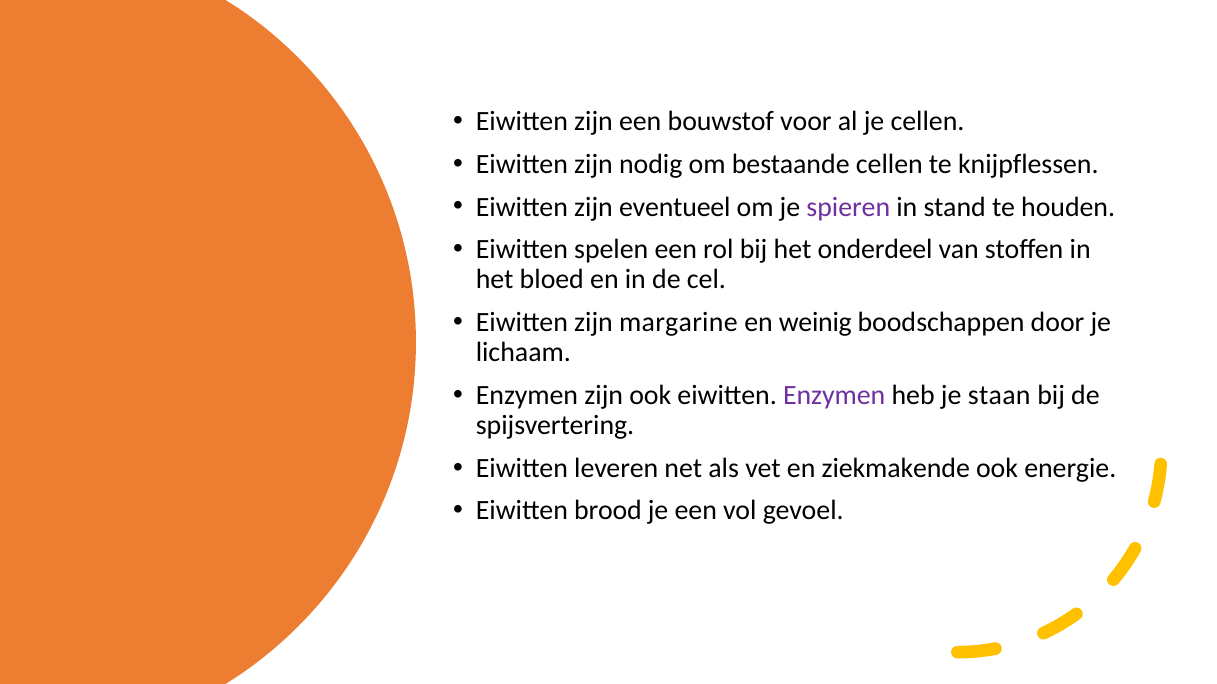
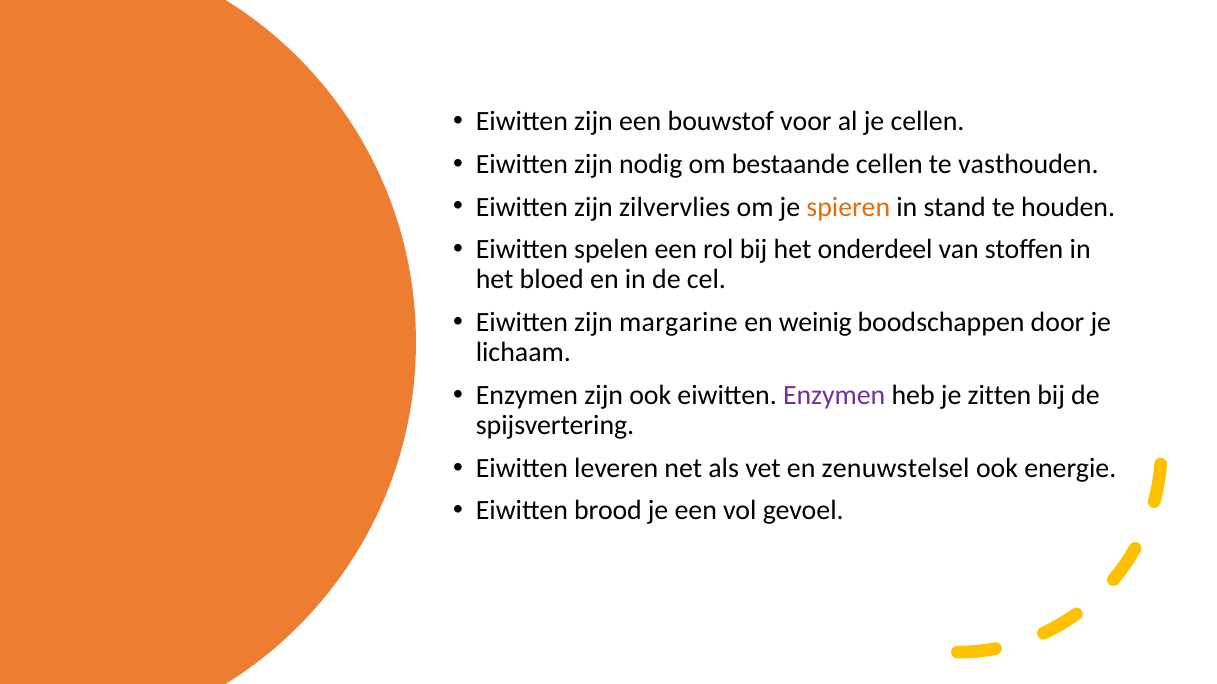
knijpflessen: knijpflessen -> vasthouden (1028, 164)
eventueel: eventueel -> zilvervlies (675, 207)
spieren colour: purple -> orange (848, 207)
staan: staan -> zitten (999, 395)
ziekmakende: ziekmakende -> zenuwstelsel (896, 468)
